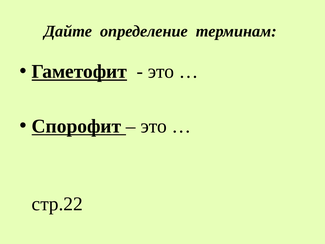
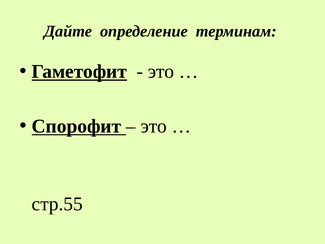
стр.22: стр.22 -> стр.55 (57, 204)
